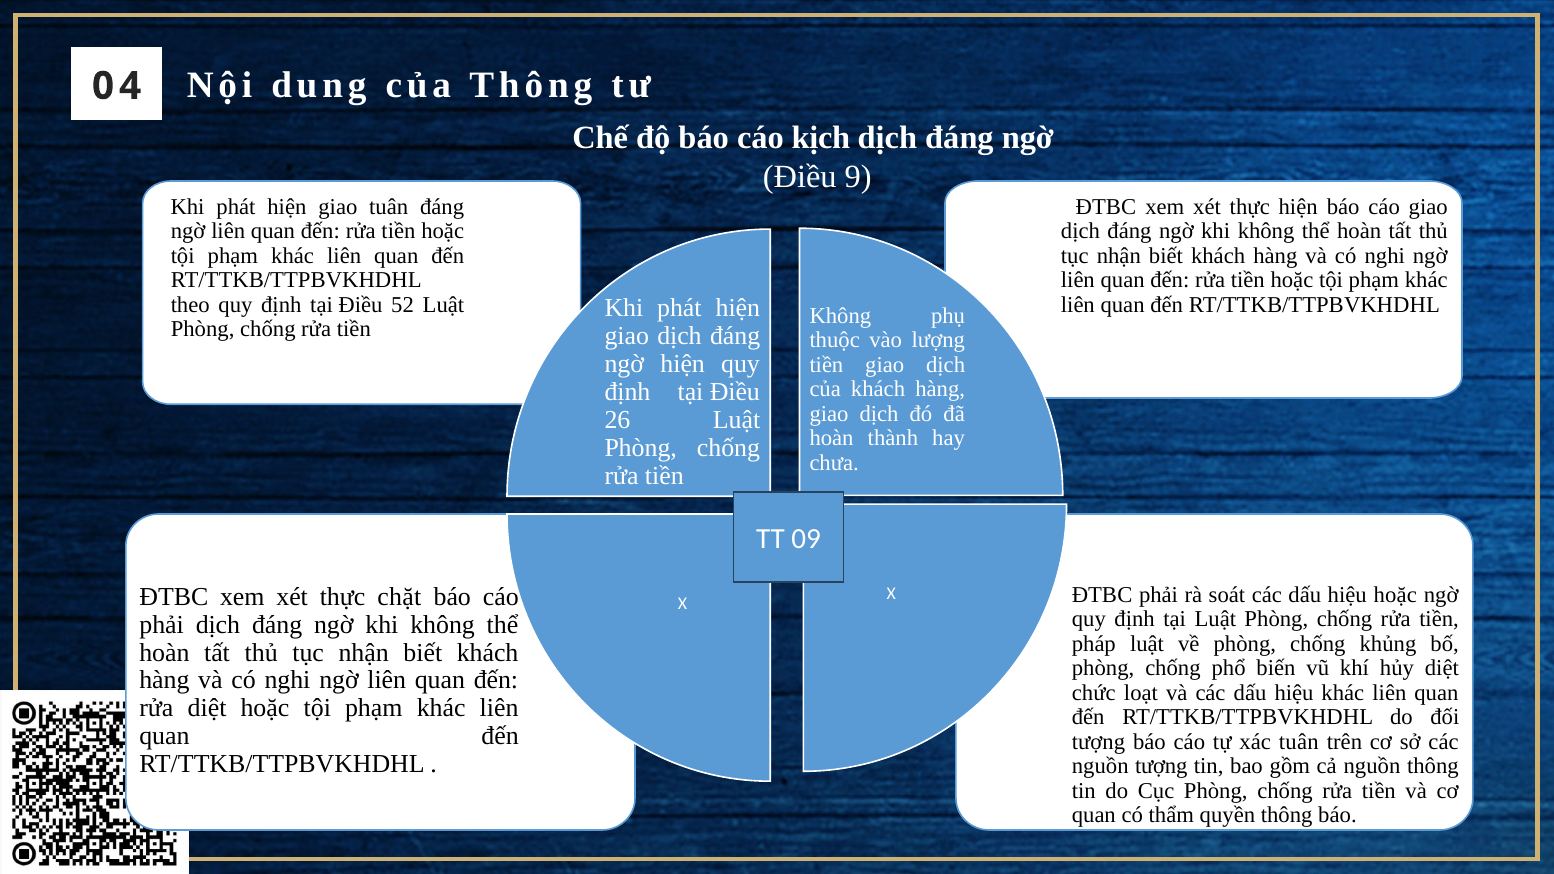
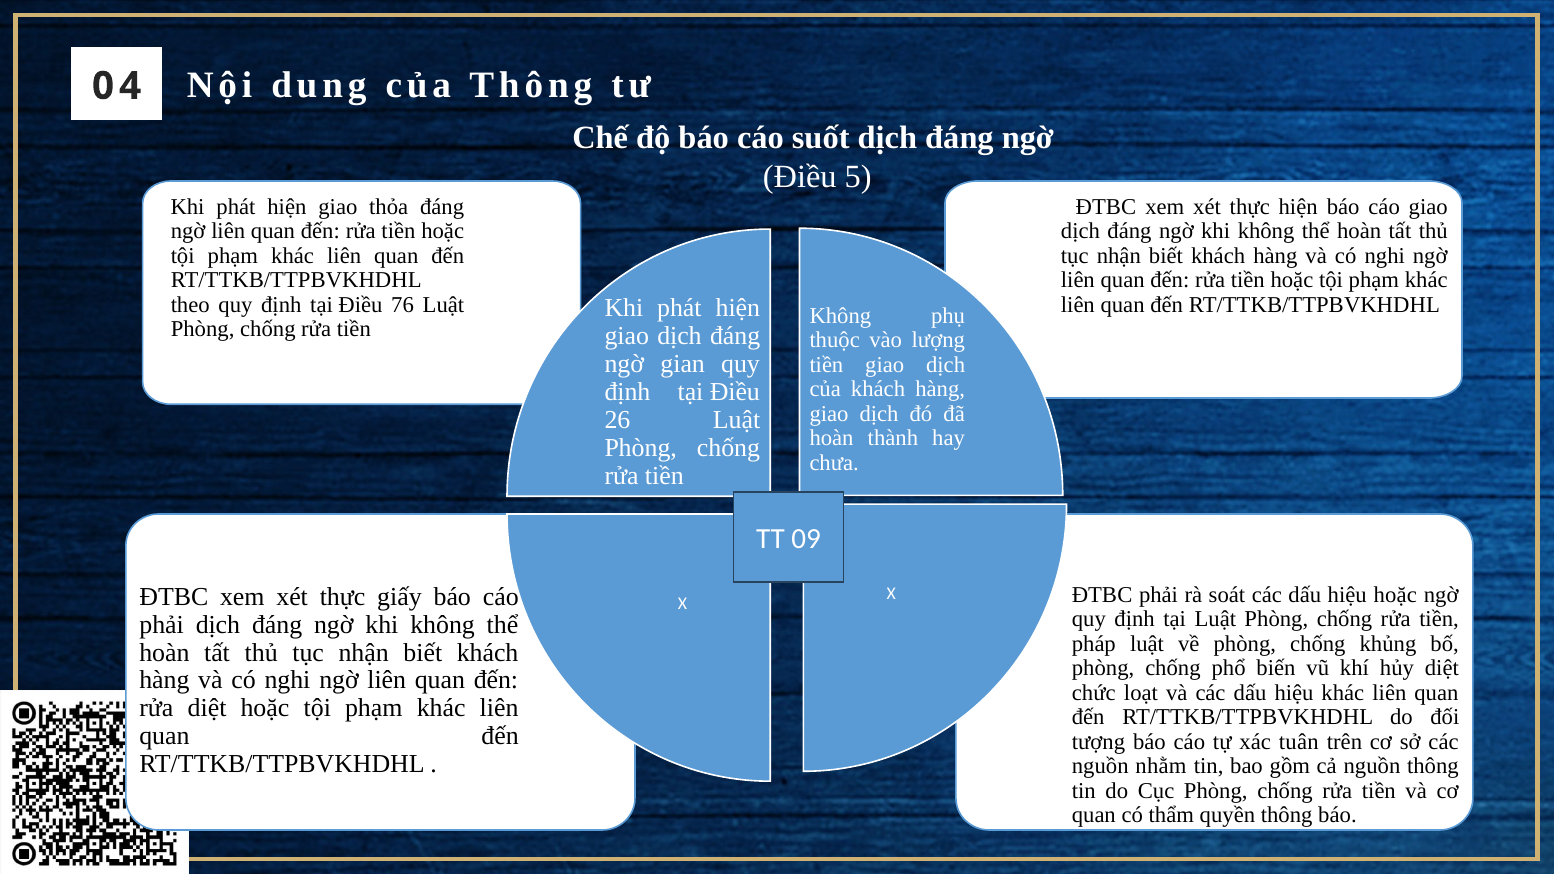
kịch: kịch -> suốt (821, 138)
9: 9 -> 5 (858, 177)
giao tuân: tuân -> thỏa (389, 207)
52: 52 -> 76 (403, 305)
ngờ hiện: hiện -> gian (683, 364)
chặt: chặt -> giấy (399, 597)
nguồn tượng: tượng -> nhằm (1161, 767)
